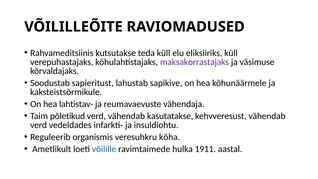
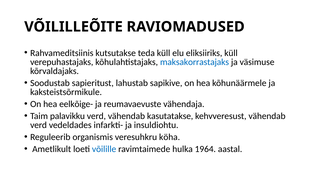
maksakorrastajaks colour: purple -> blue (195, 62)
lahtistav-: lahtistav- -> eelkõige- (76, 104)
põletikud: põletikud -> palavikku (67, 116)
1911: 1911 -> 1964 (205, 149)
